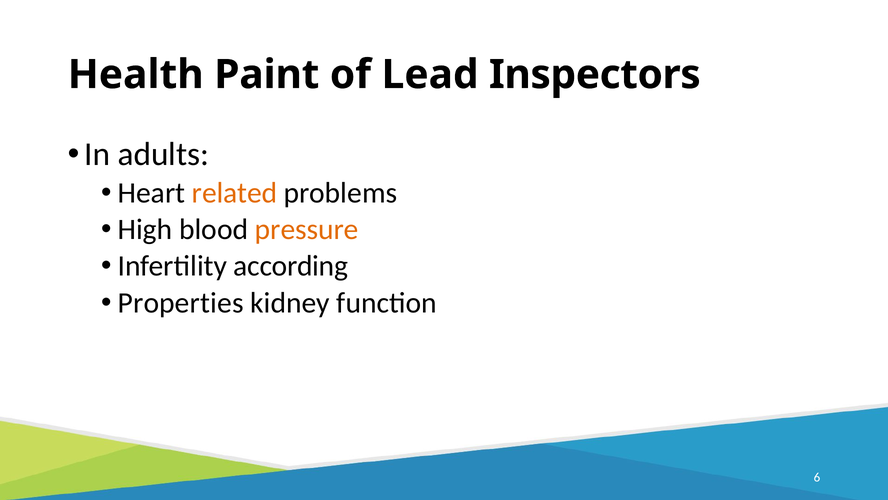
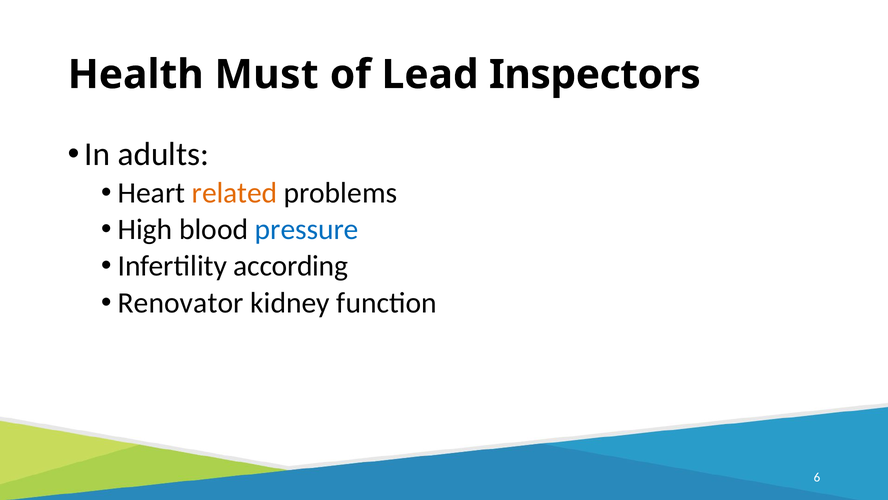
Paint: Paint -> Must (267, 75)
pressure colour: orange -> blue (307, 229)
Properties: Properties -> Renovator (181, 303)
